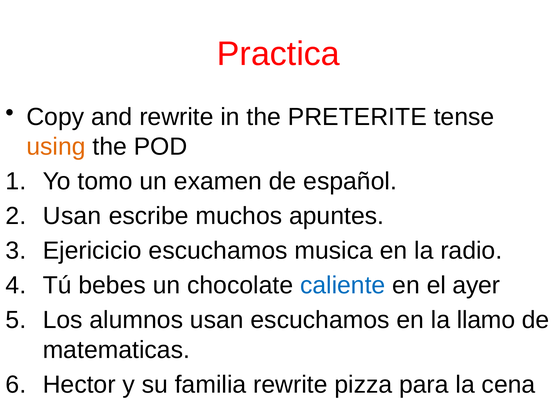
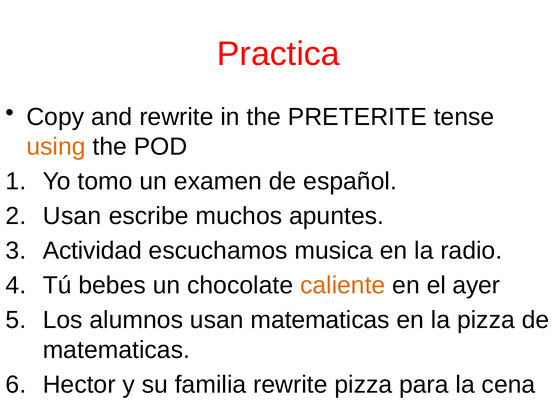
Ejericicio: Ejericicio -> Actividad (92, 251)
caliente colour: blue -> orange (343, 285)
usan escuchamos: escuchamos -> matematicas (320, 320)
la llamo: llamo -> pizza (486, 320)
